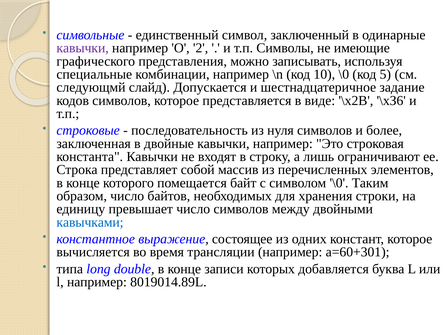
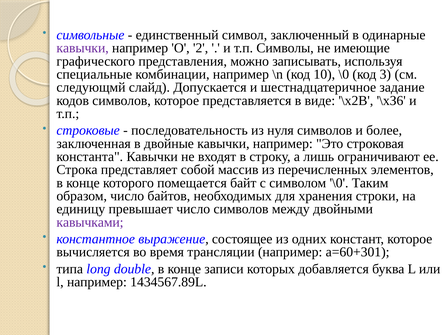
5: 5 -> 3 (385, 74)
кавычками colour: blue -> purple (90, 222)
8019014.89L: 8019014.89L -> 1434567.89L (168, 282)
